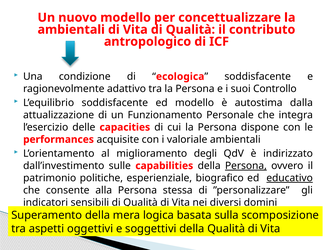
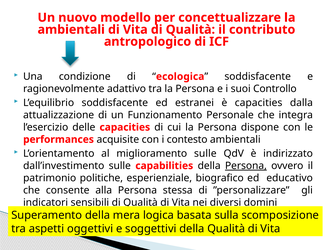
ed modello: modello -> estranei (195, 103)
è autostima: autostima -> capacities (259, 103)
valoriale: valoriale -> contesto (187, 139)
miglioramento degli: degli -> sulle (205, 153)
educativo underline: present -> none (290, 178)
